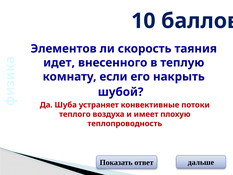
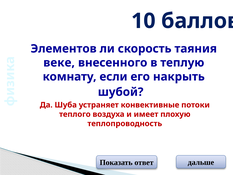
идет: идет -> веке (59, 63)
